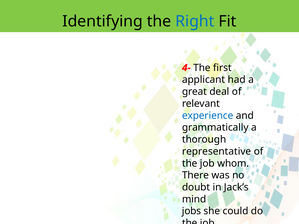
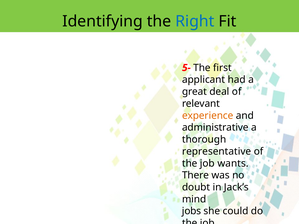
4-: 4- -> 5- (186, 68)
experience colour: blue -> orange (208, 116)
grammatically: grammatically -> administrative (215, 128)
whom: whom -> wants (233, 164)
